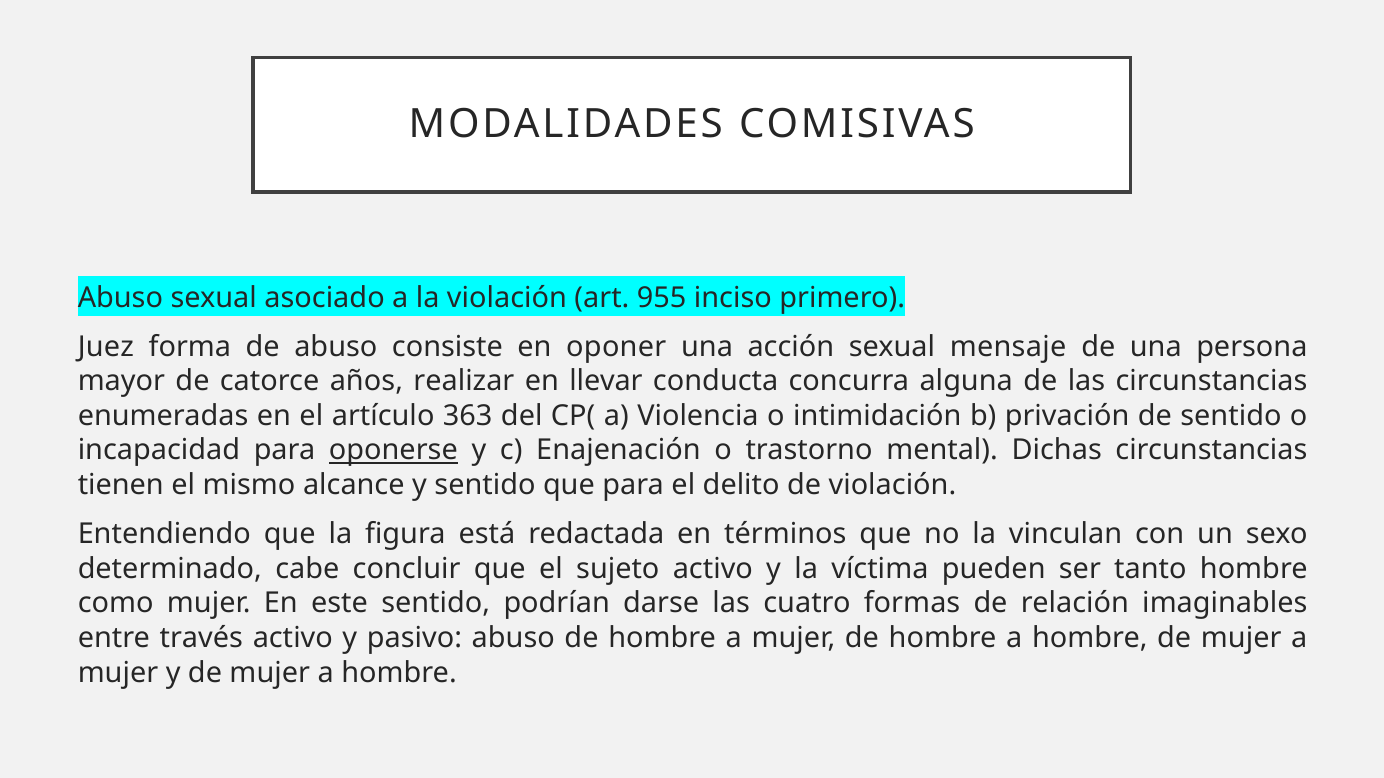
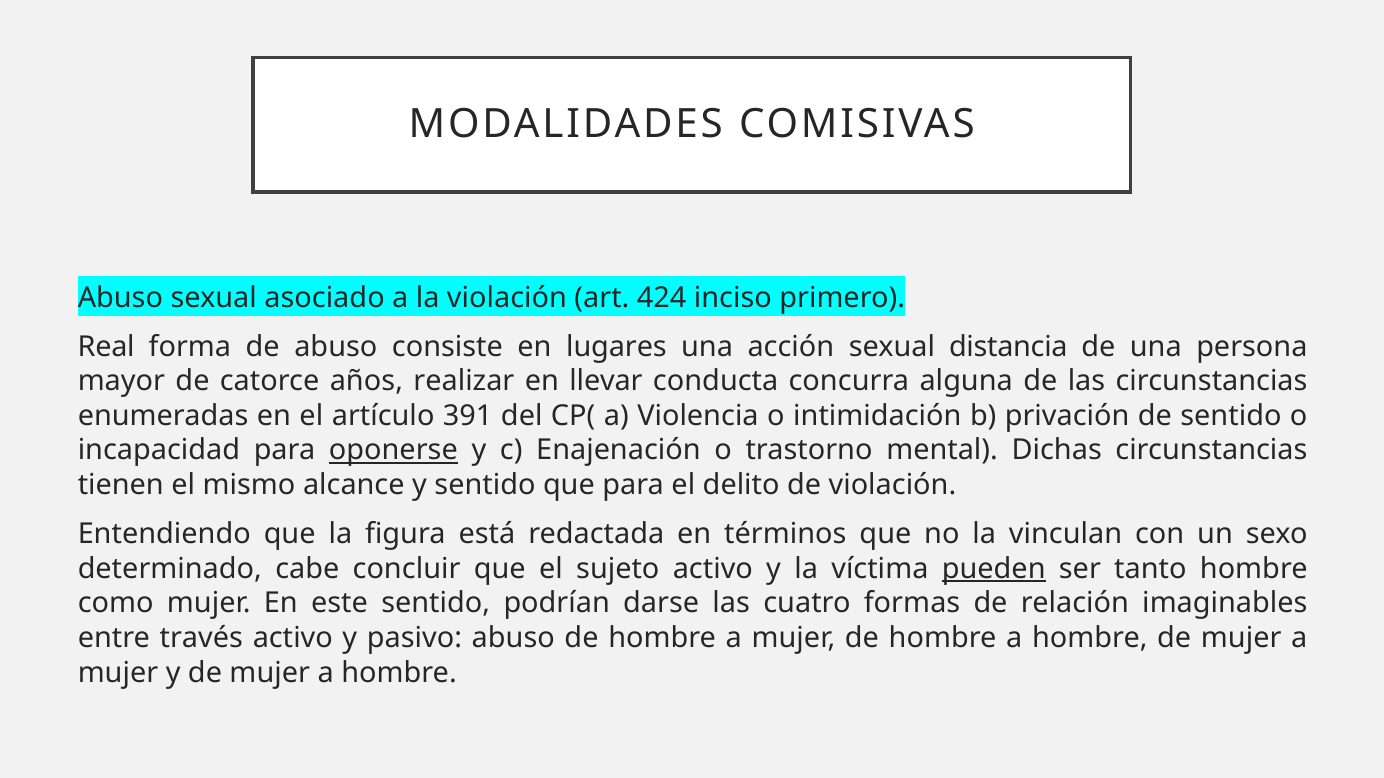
955: 955 -> 424 (662, 298)
Juez: Juez -> Real (106, 347)
oponer: oponer -> lugares (616, 347)
mensaje: mensaje -> distancia (1008, 347)
363: 363 -> 391 (468, 416)
pueden underline: none -> present (994, 569)
